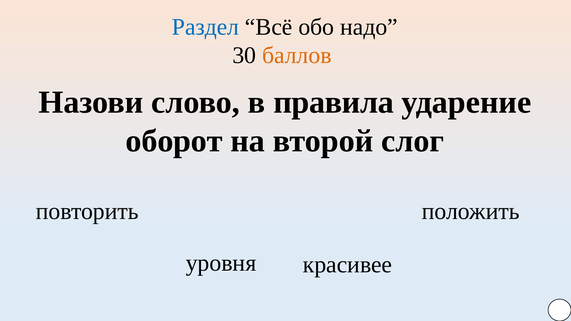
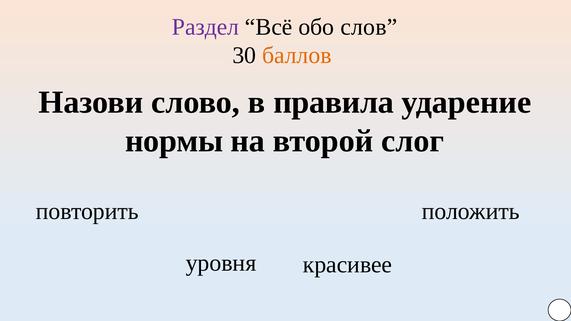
Раздел colour: blue -> purple (206, 27)
надо: надо -> слов (369, 27)
оборот: оборот -> нормы (174, 141)
